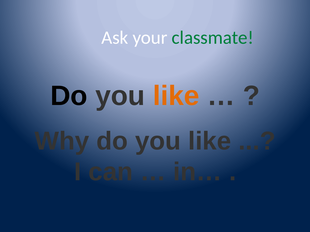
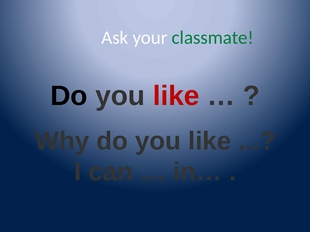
like colour: orange -> red (176, 96)
